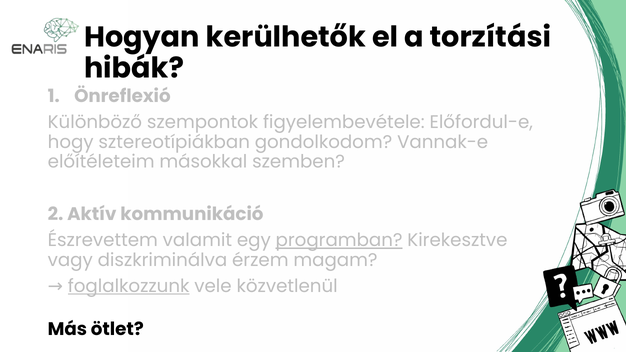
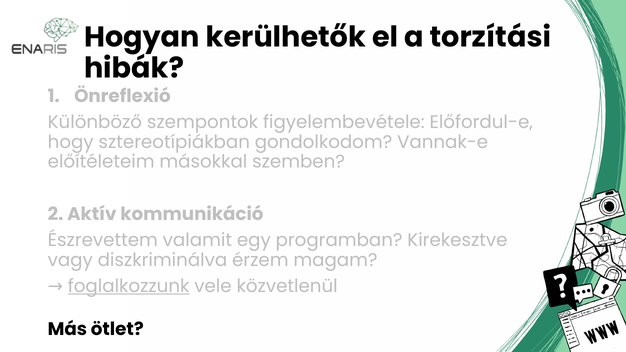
programban underline: present -> none (339, 240)
